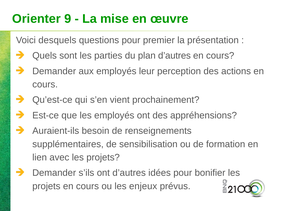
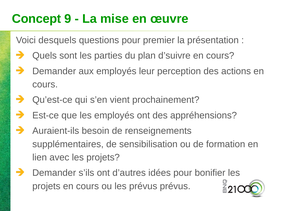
Orienter: Orienter -> Concept (37, 19)
plan d’autres: d’autres -> d’suivre (174, 56)
les enjeux: enjeux -> prévus (143, 186)
